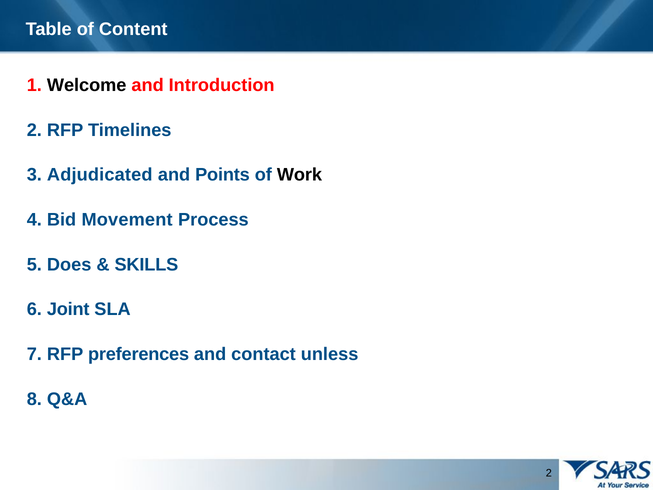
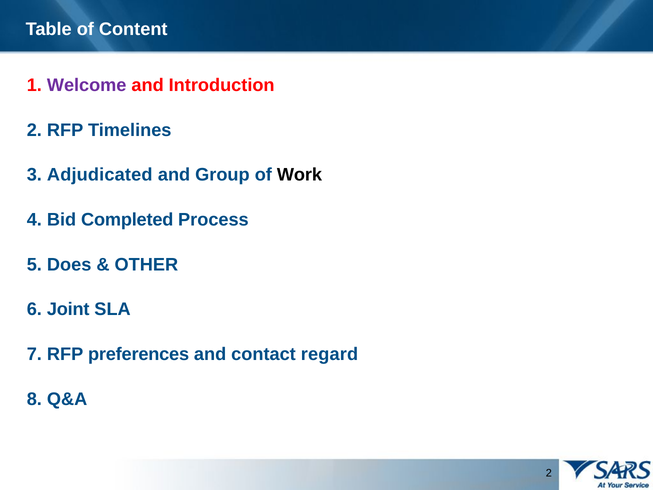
Welcome colour: black -> purple (87, 85)
Points: Points -> Group (222, 175)
Movement: Movement -> Completed (127, 220)
SKILLS: SKILLS -> OTHER (146, 264)
unless: unless -> regard (329, 354)
